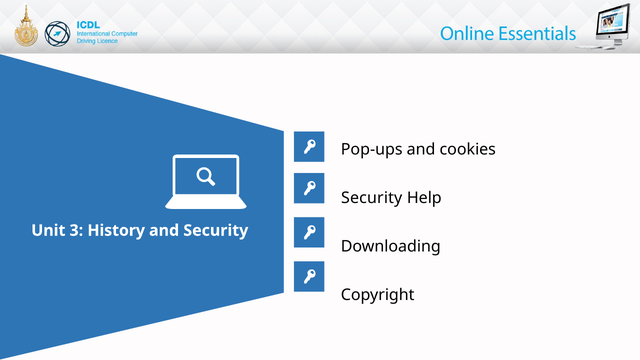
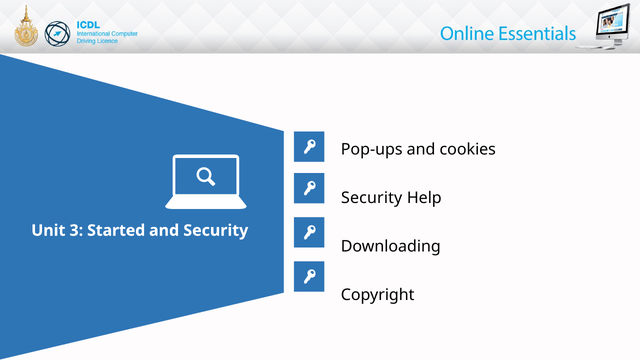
History: History -> Started (116, 230)
